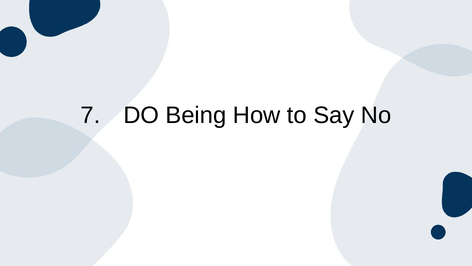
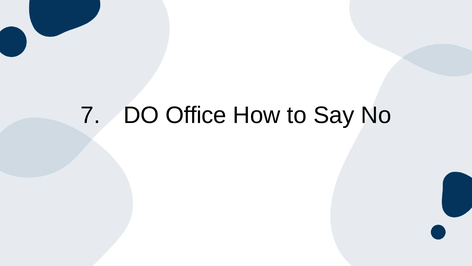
Being: Being -> Office (196, 115)
